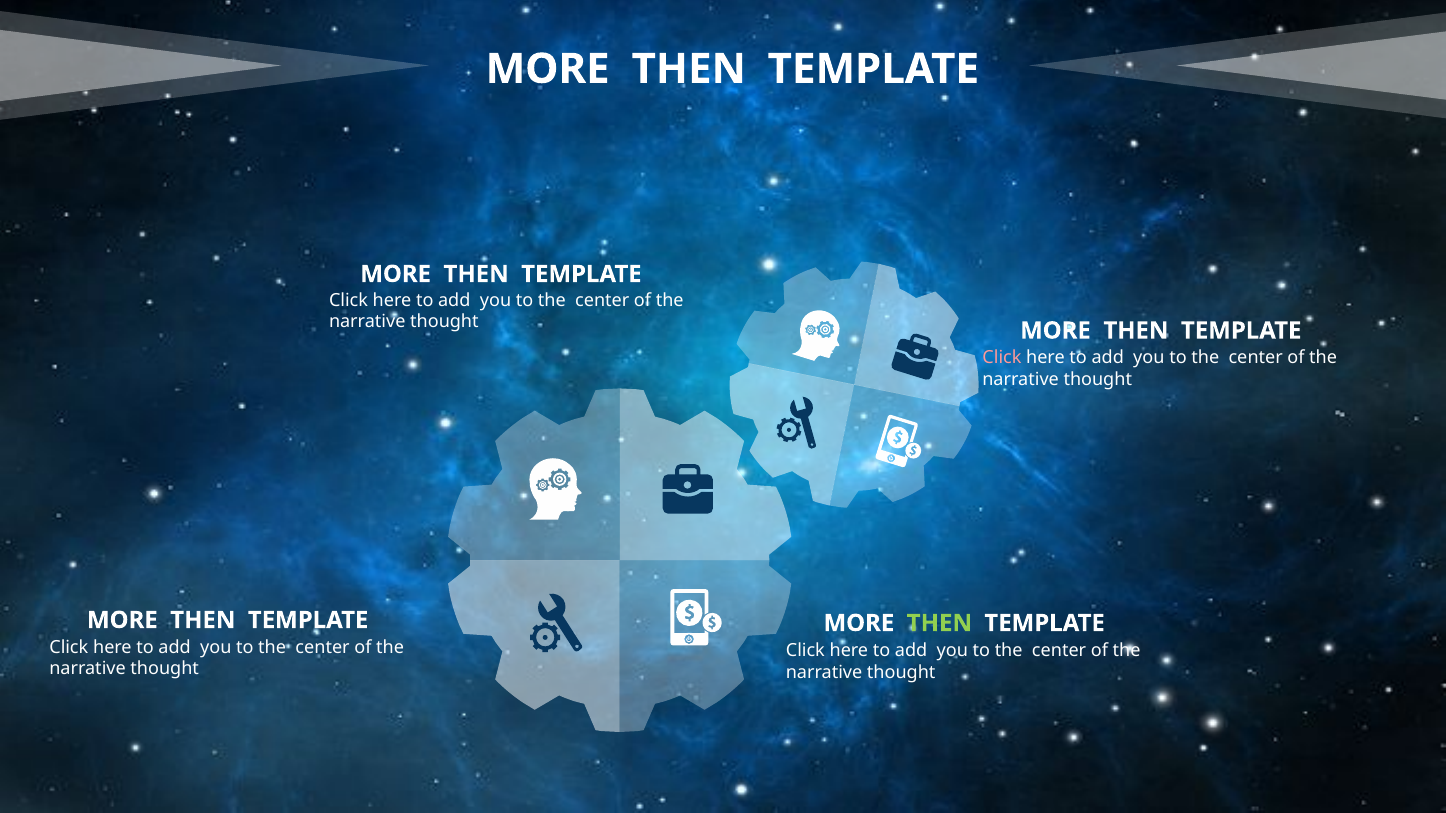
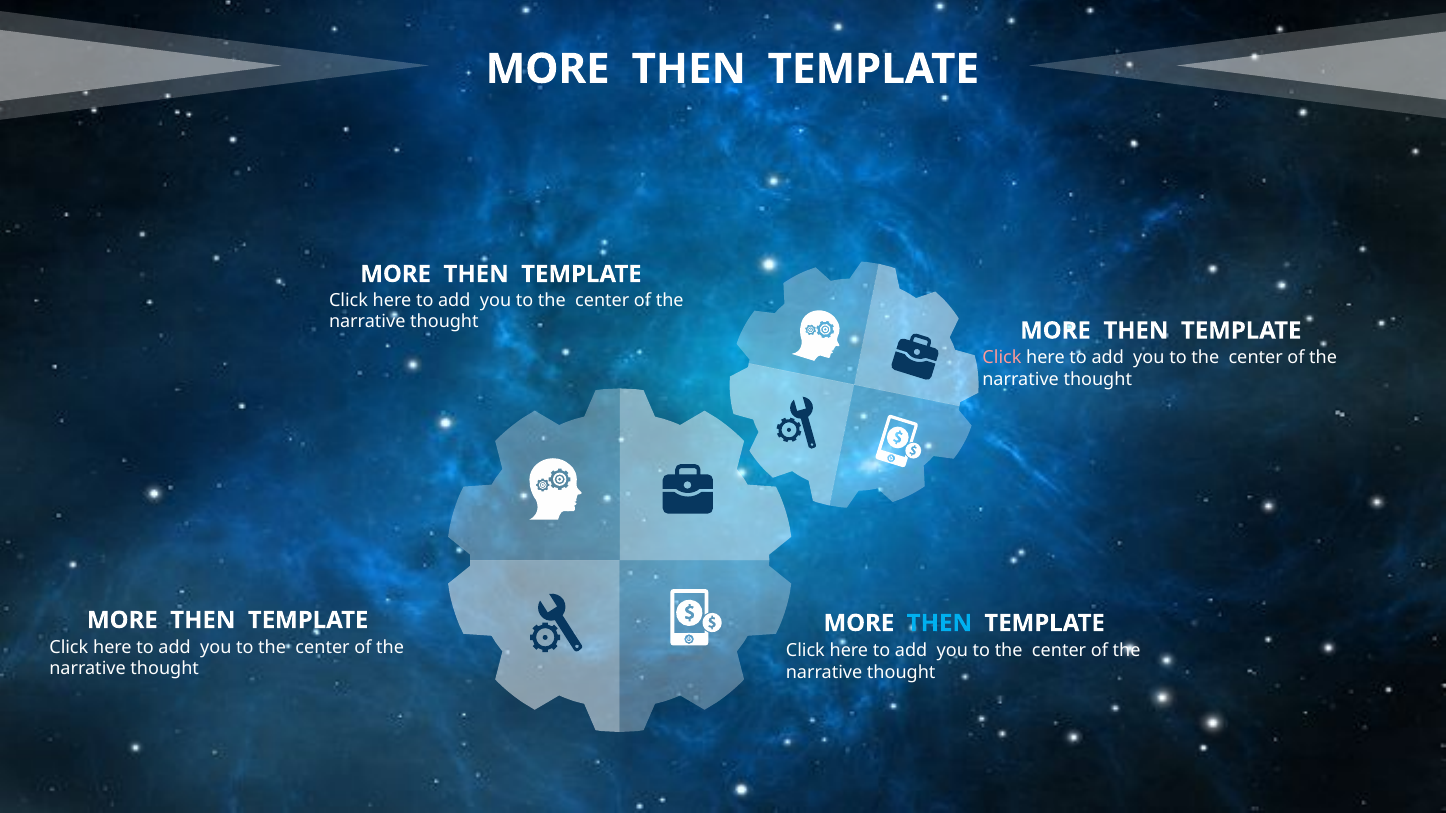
THEN colour: light green -> light blue (939, 623)
